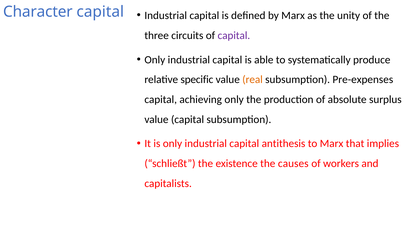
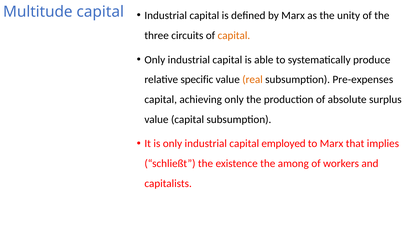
Character: Character -> Multitude (38, 12)
capital colour: purple -> orange (234, 36)
antithesis: antithesis -> employed (284, 144)
causes: causes -> among (293, 164)
